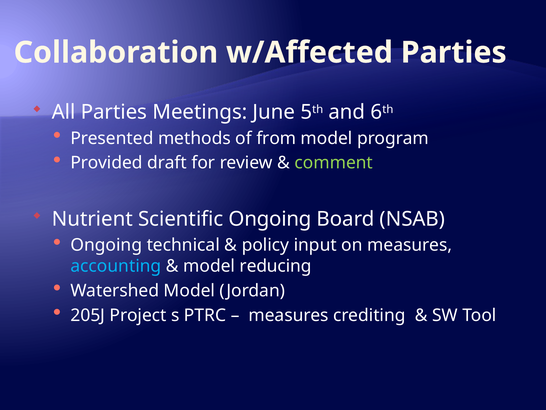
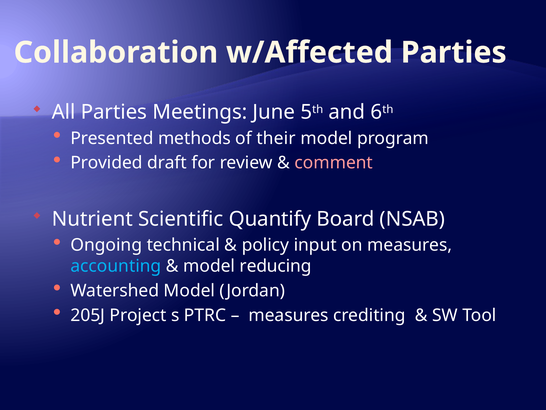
from: from -> their (276, 138)
comment colour: light green -> pink (334, 163)
Scientific Ongoing: Ongoing -> Quantify (270, 219)
